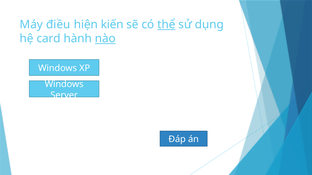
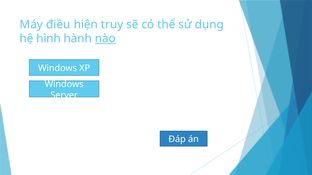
kiến: kiến -> truy (112, 25)
thể underline: present -> none (166, 25)
card: card -> hình (49, 39)
